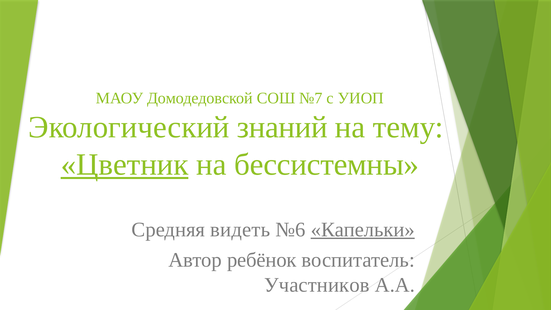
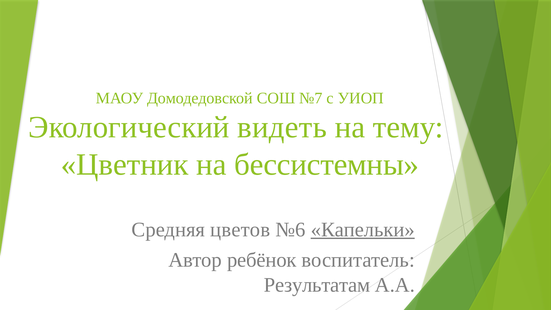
знаний: знаний -> видеть (282, 127)
Цветник underline: present -> none (125, 165)
видеть: видеть -> цветов (240, 230)
Участников: Участников -> Результатам (317, 285)
